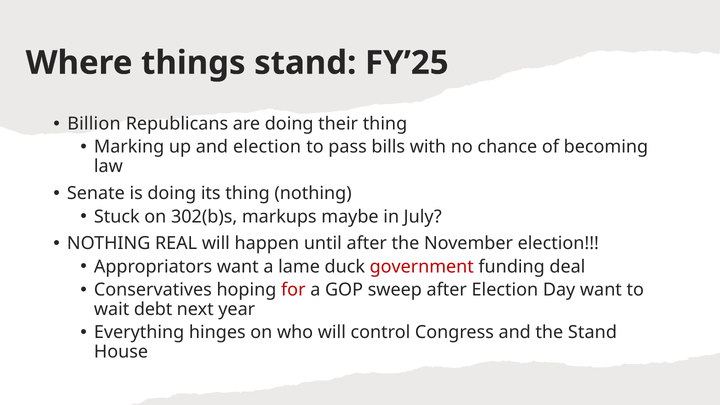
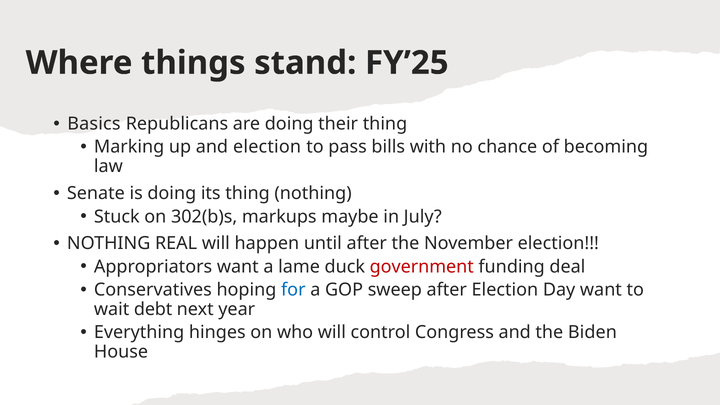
Billion: Billion -> Basics (94, 124)
for colour: red -> blue (293, 290)
the Stand: Stand -> Biden (592, 332)
